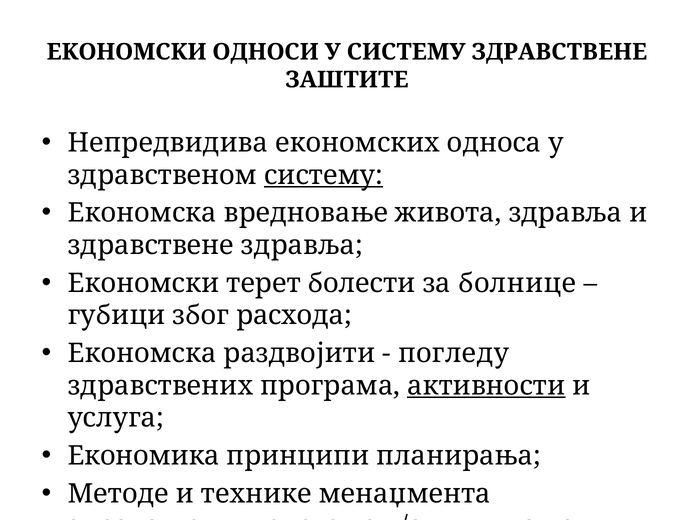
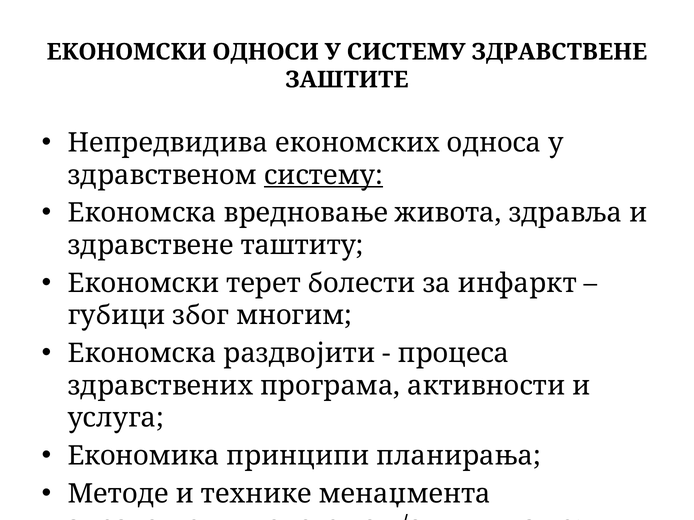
здравствене здравља: здравља -> таштиту (302, 246)
болнице: болнице -> инфаркт (517, 283)
расхода: расхода -> многим (294, 316)
погледу: погледу -> процеса (454, 354)
активности underline: present -> none (486, 386)
